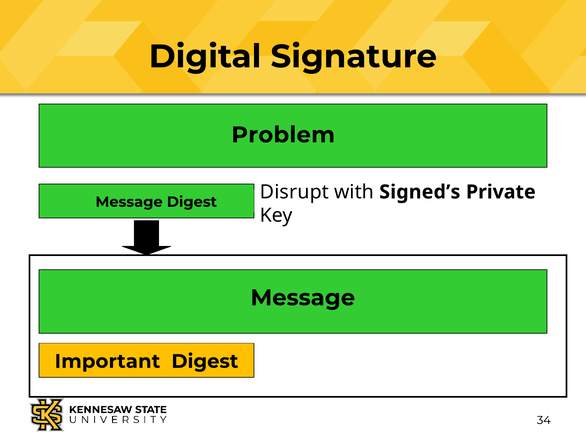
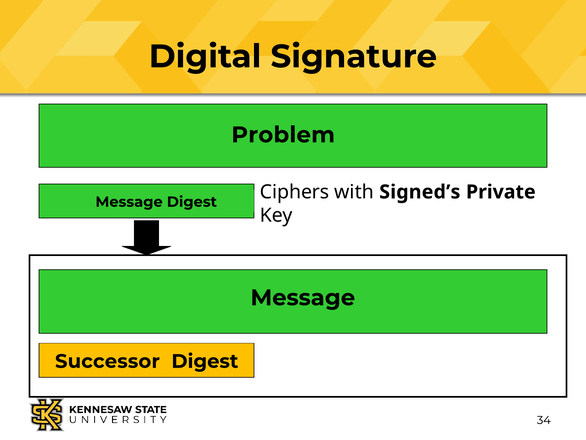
Disrupt: Disrupt -> Ciphers (295, 192)
Important: Important -> Successor (107, 361)
